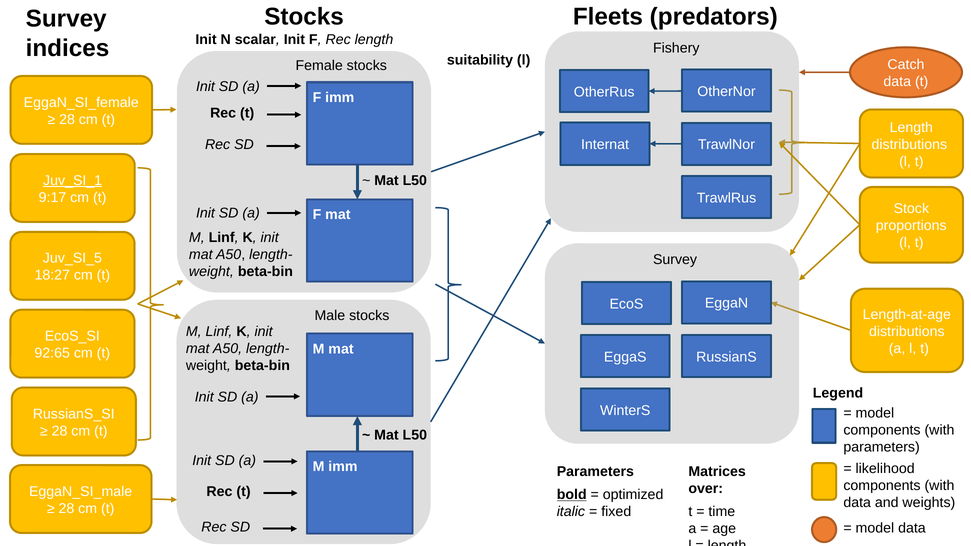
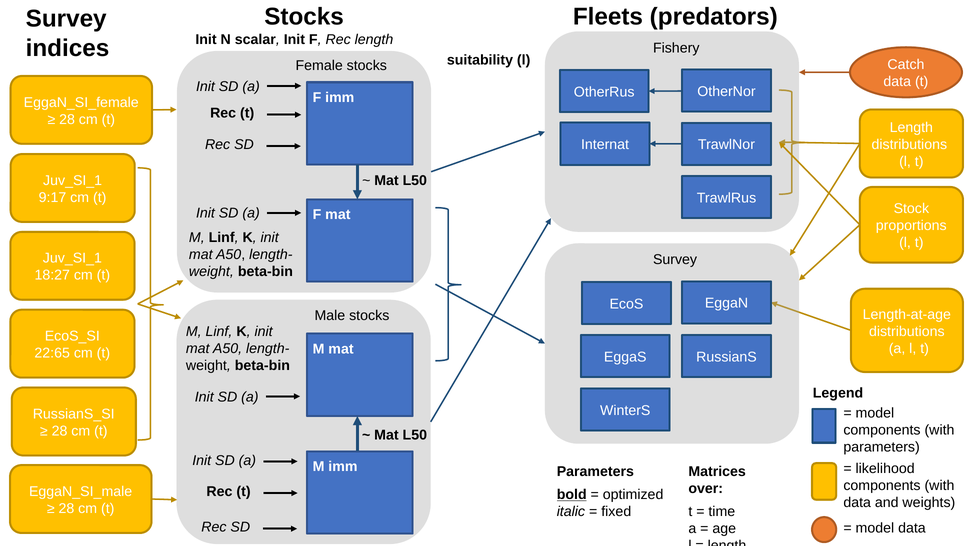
Juv_SI_1 underline: present -> none (73, 181)
Juv_SI_5: Juv_SI_5 -> Juv_SI_1 (72, 258)
92:65: 92:65 -> 22:65 (52, 353)
